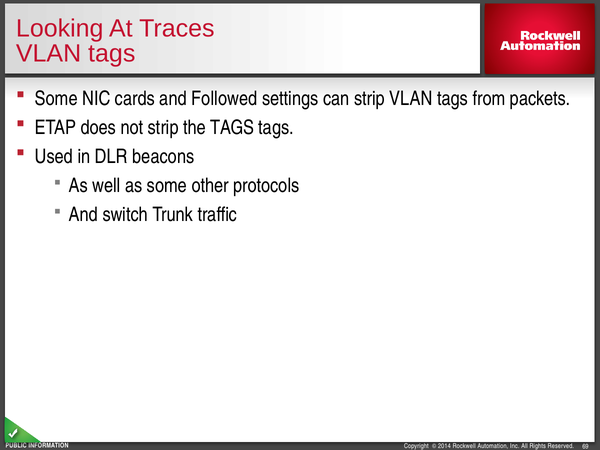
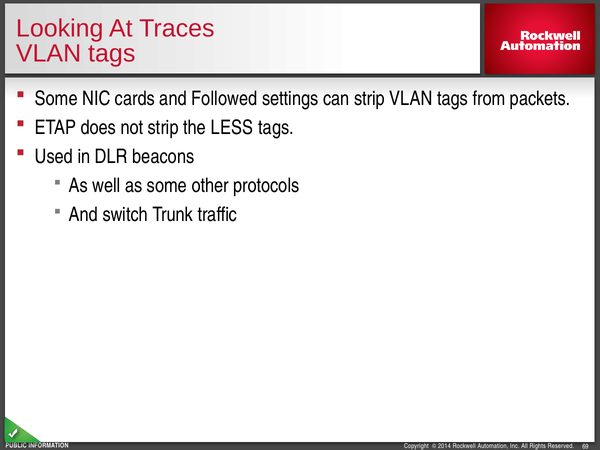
the TAGS: TAGS -> LESS (232, 128)
